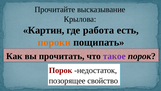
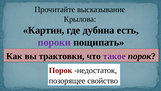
работа: работа -> дубина (99, 30)
пороки colour: orange -> purple (54, 42)
прочитать: прочитать -> трактовки (62, 56)
